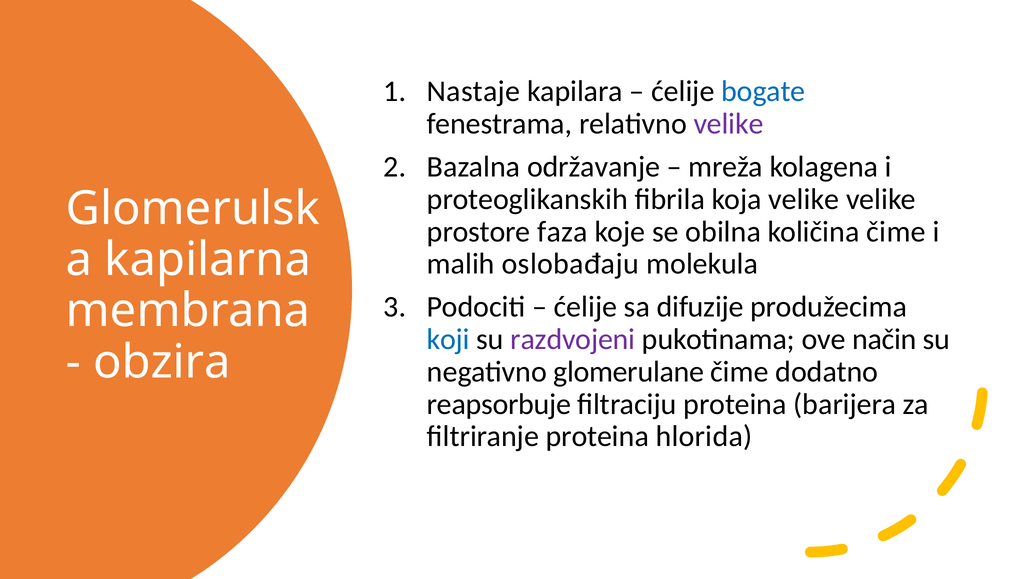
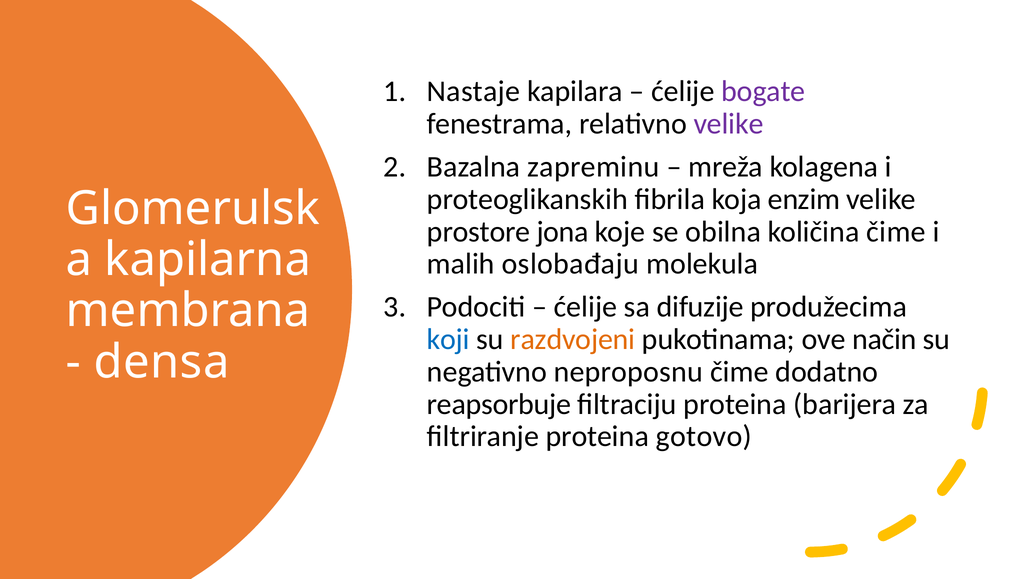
bogate colour: blue -> purple (763, 91)
održavanje: održavanje -> zapreminu (593, 167)
koja velike: velike -> enzim (804, 199)
faza: faza -> jona (563, 232)
razdvojeni colour: purple -> orange (573, 340)
obzira: obzira -> densa (162, 362)
glomerulane: glomerulane -> neproposnu (628, 372)
hlorida: hlorida -> gotovo (704, 437)
